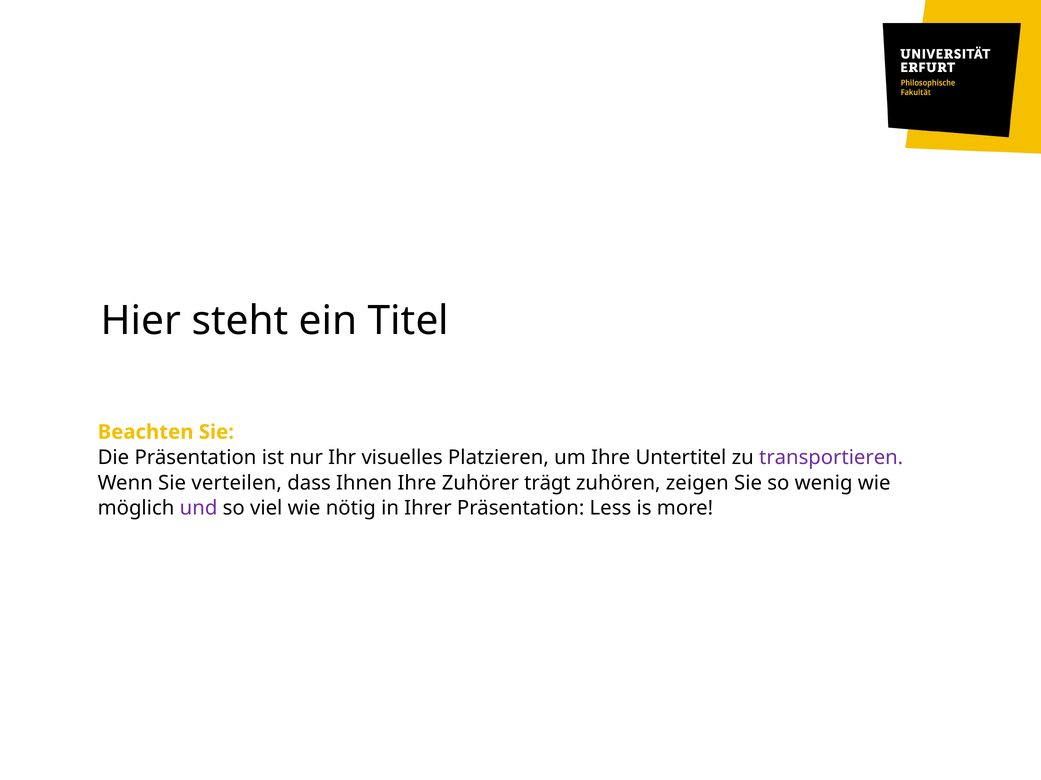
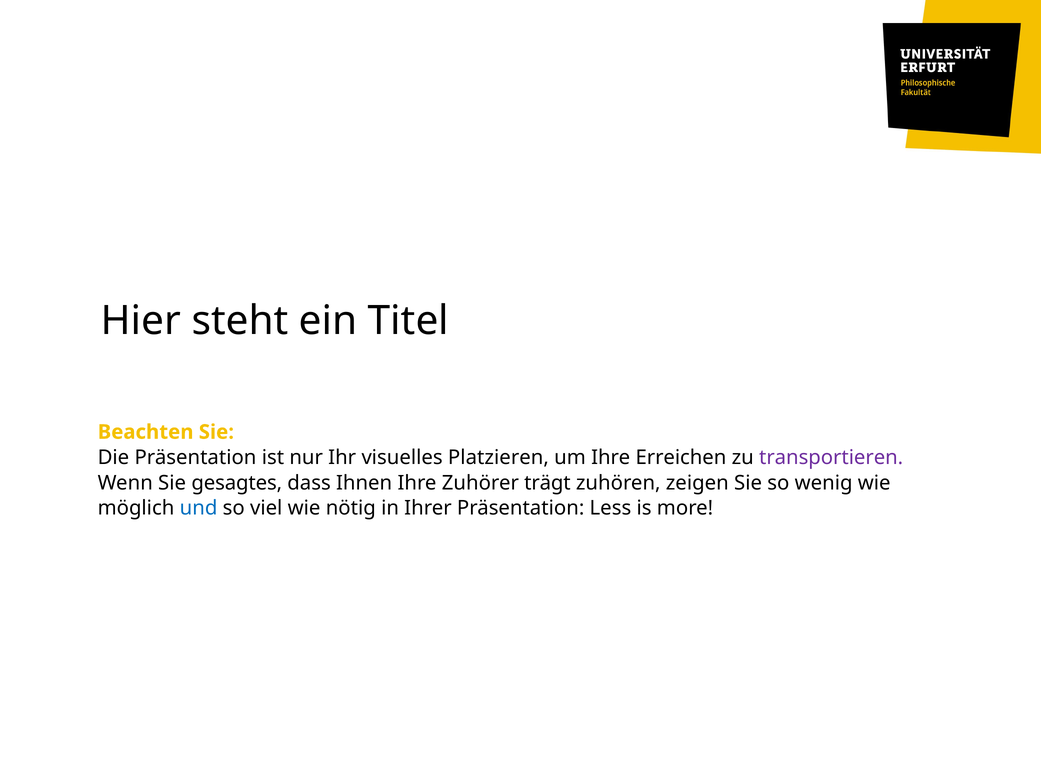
Untertitel: Untertitel -> Erreichen (681, 458)
verteilen: verteilen -> gesagtes (237, 483)
und colour: purple -> blue (199, 509)
